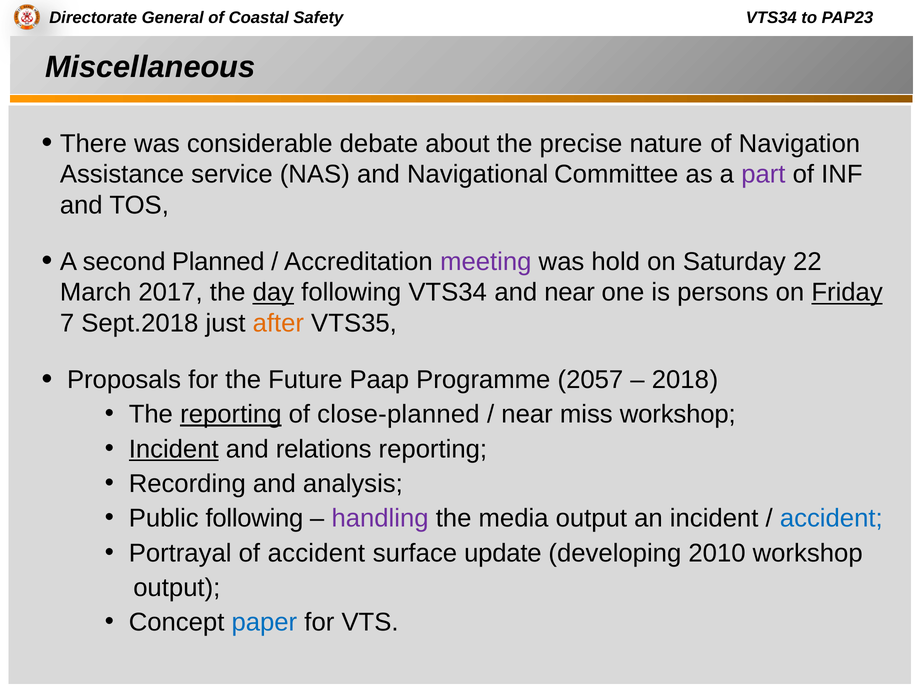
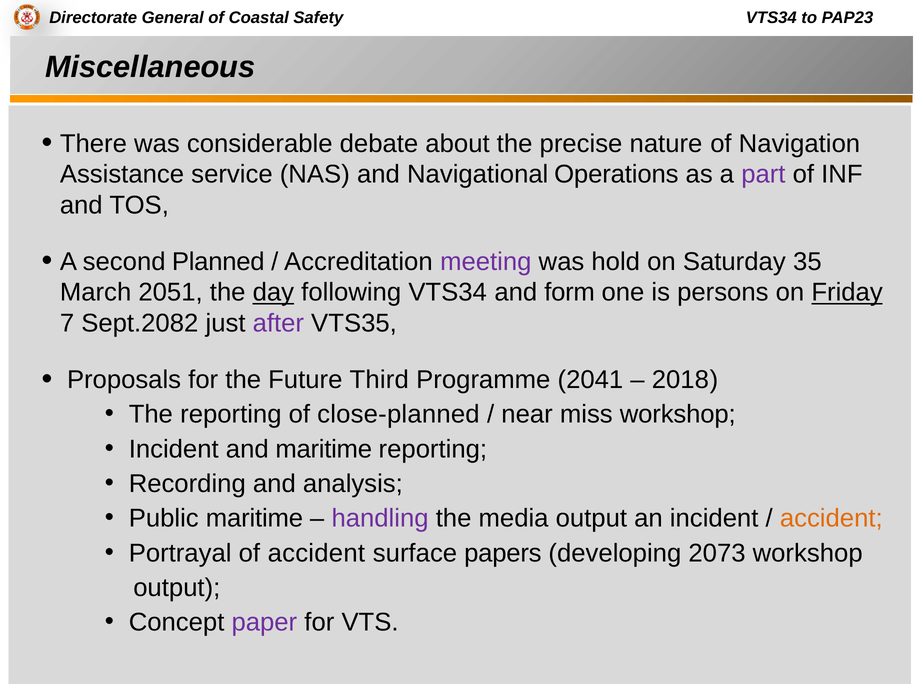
Committee: Committee -> Operations (616, 174)
22: 22 -> 35 (807, 262)
2017: 2017 -> 2051 (171, 292)
and near: near -> form (570, 292)
Sept.2018: Sept.2018 -> Sept.2082 (140, 323)
after colour: orange -> purple (278, 323)
Paap: Paap -> Third (379, 380)
2057: 2057 -> 2041 (590, 380)
reporting underline: present -> none (231, 414)
Incident underline: present -> none (174, 449)
and relations: relations -> maritime (324, 449)
Public following: following -> maritime (254, 518)
accident colour: blue -> orange (831, 518)
update: update -> papers (503, 553)
2010: 2010 -> 2073 (717, 553)
paper colour: blue -> purple (264, 622)
